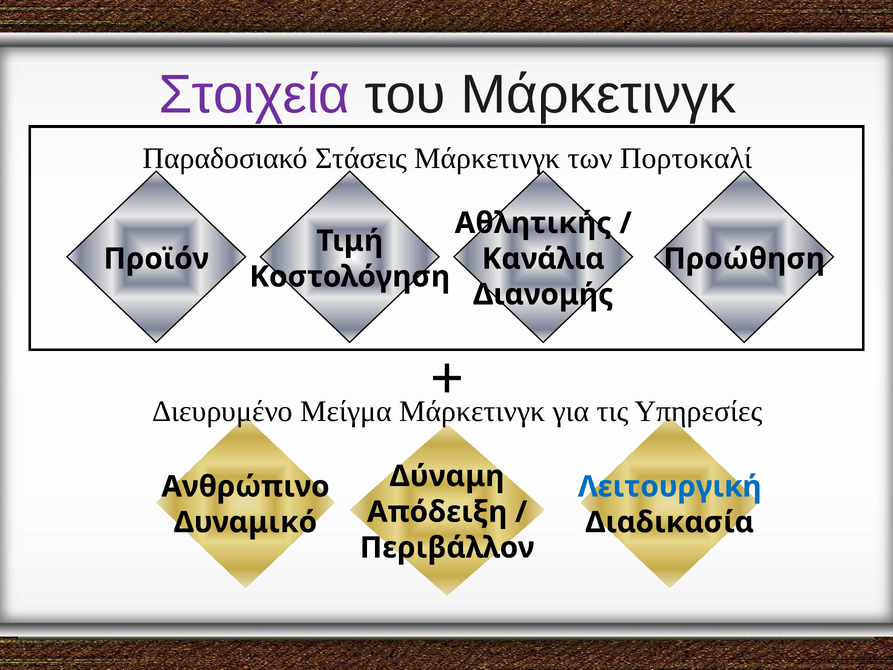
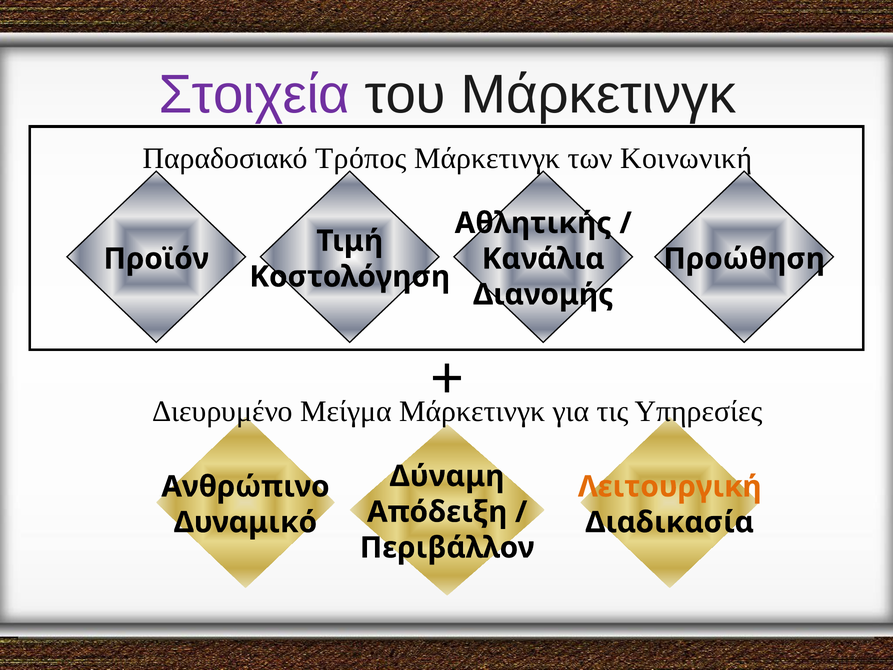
Στάσεις: Στάσεις -> Τρόπος (361, 158)
Πορτοκαλί: Πορτοκαλί -> Κοινωνική (686, 158)
Λειτουργική colour: blue -> orange (670, 486)
